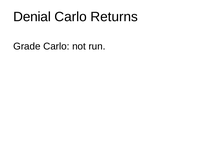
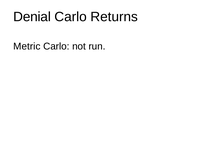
Grade: Grade -> Metric (27, 46)
